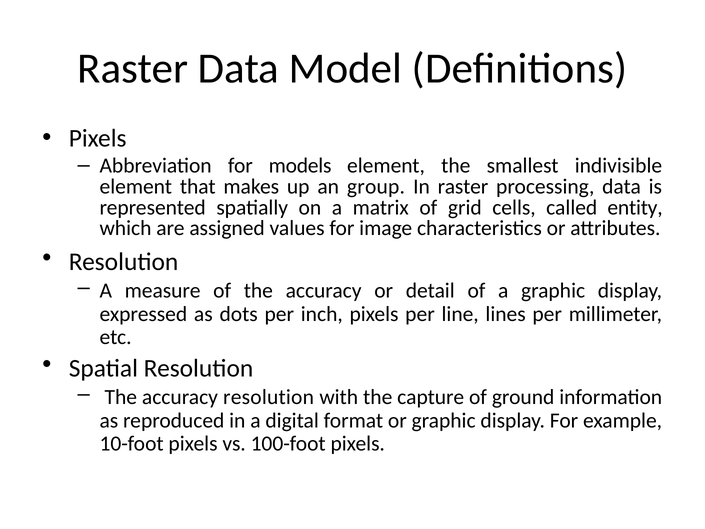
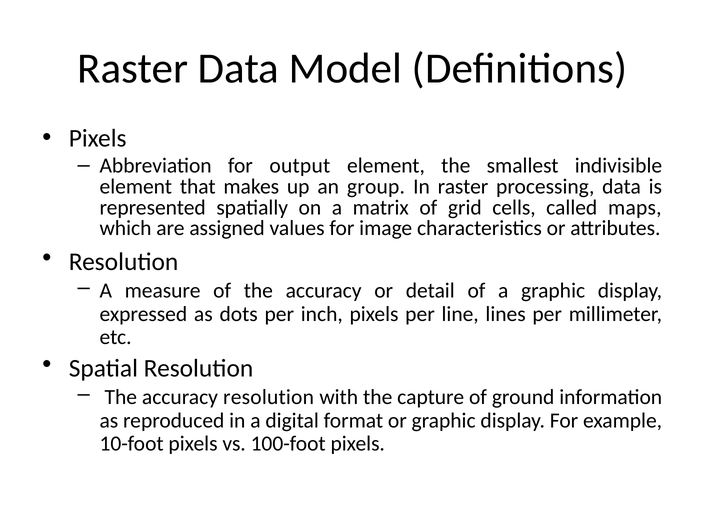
models: models -> output (300, 165)
entity: entity -> maps (635, 207)
